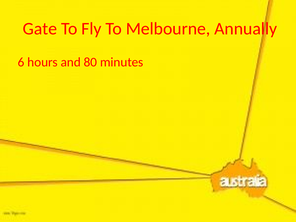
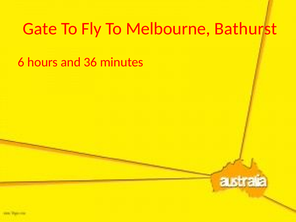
Annually: Annually -> Bathurst (246, 29)
80: 80 -> 36 (90, 62)
